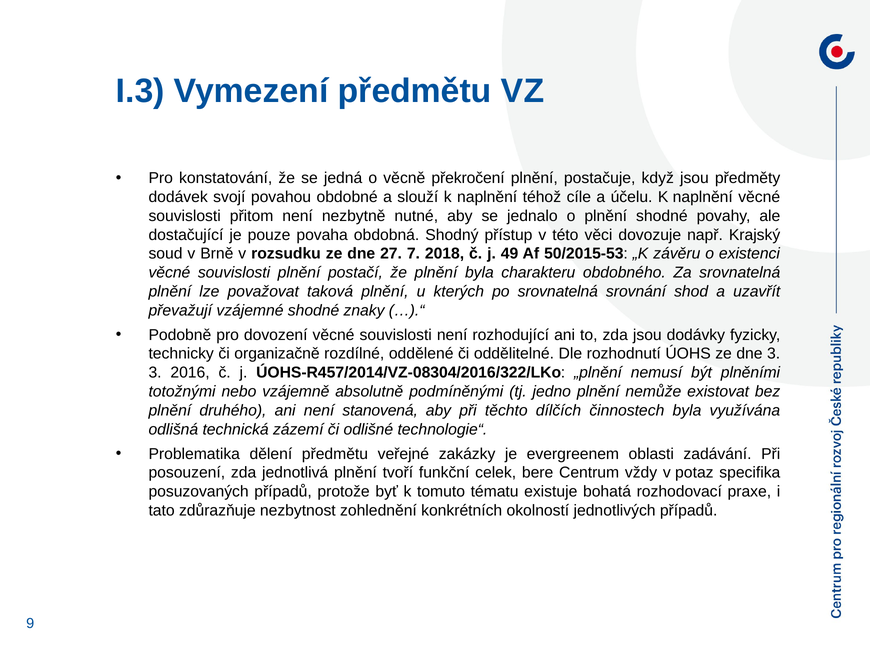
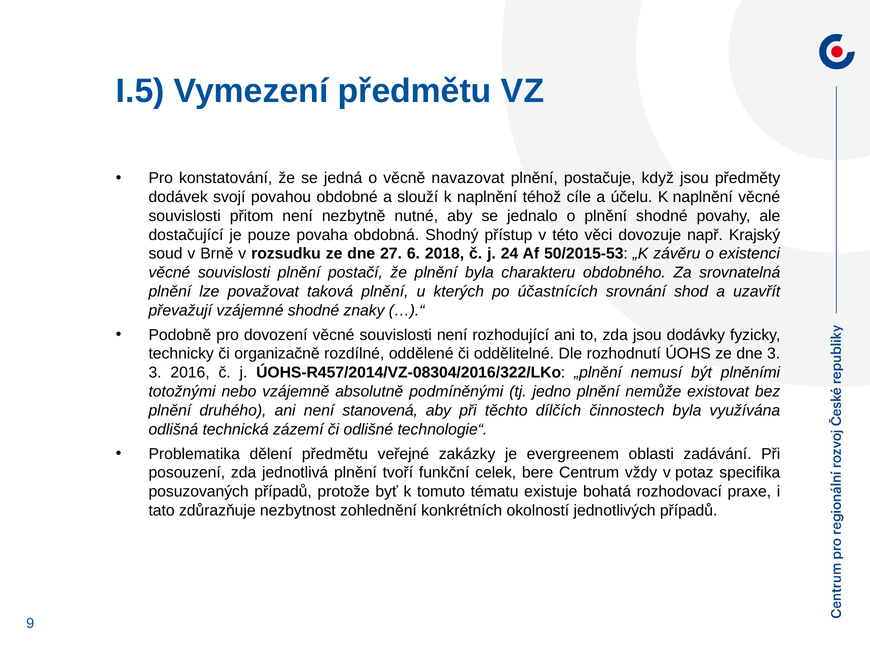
I.3: I.3 -> I.5 (140, 91)
překročení: překročení -> navazovat (468, 178)
7: 7 -> 6 (413, 254)
49: 49 -> 24 (510, 254)
po srovnatelná: srovnatelná -> účastnících (558, 291)
